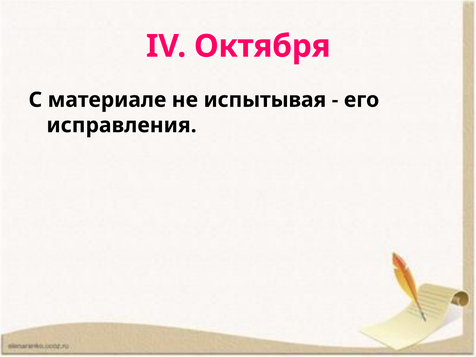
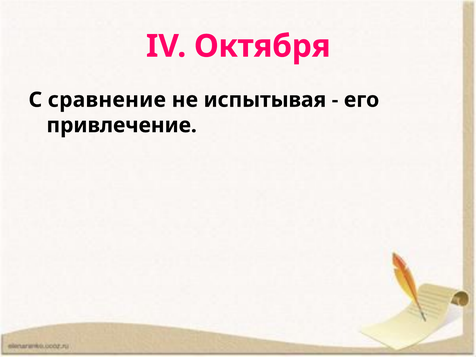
материале: материале -> сравнение (107, 100)
исправления: исправления -> привлечение (122, 125)
